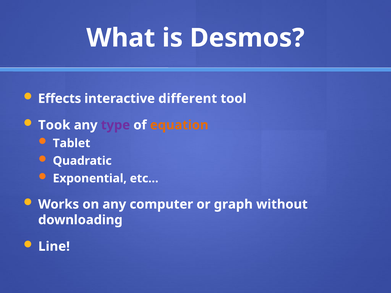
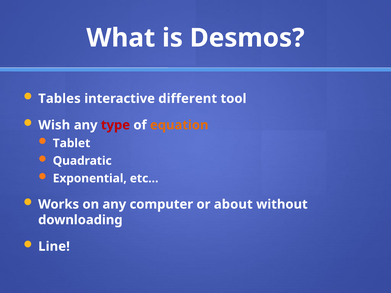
Effects: Effects -> Tables (59, 99)
Took: Took -> Wish (54, 125)
type colour: purple -> red (115, 125)
graph: graph -> about (233, 204)
